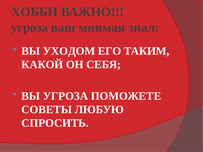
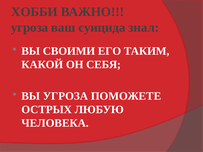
мнимая: мнимая -> суицида (102, 27)
УХОДОМ: УХОДОМ -> СВОИМИ (69, 51)
СОВЕТЫ: СОВЕТЫ -> ОСТРЫХ (47, 110)
СПРОСИТЬ: СПРОСИТЬ -> ЧЕЛОВЕКА (55, 123)
